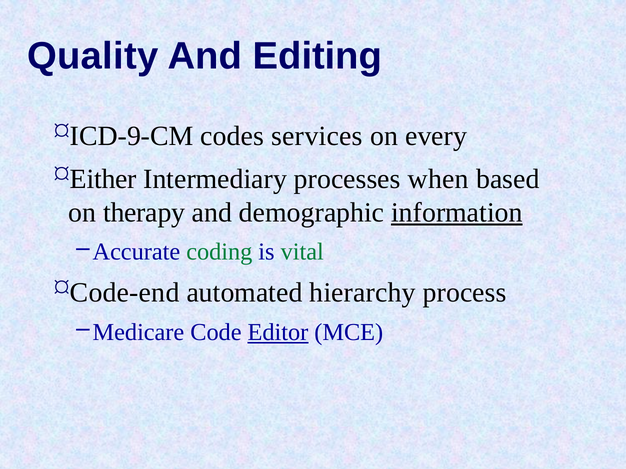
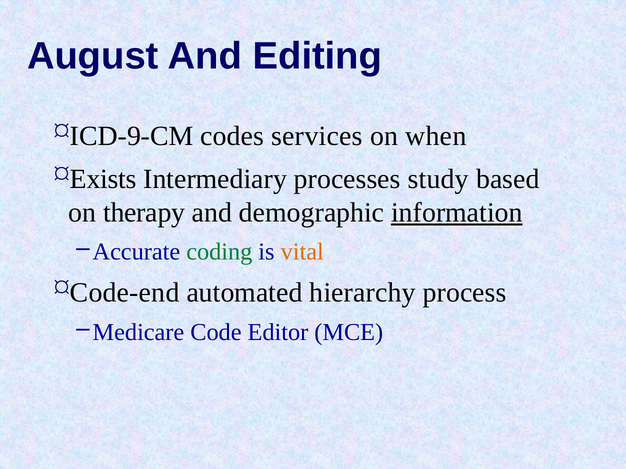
Quality: Quality -> August (93, 56)
every: every -> when (436, 136)
Either: Either -> Exists (103, 179)
when: when -> study (438, 179)
vital colour: green -> orange (302, 252)
Editor underline: present -> none (278, 332)
